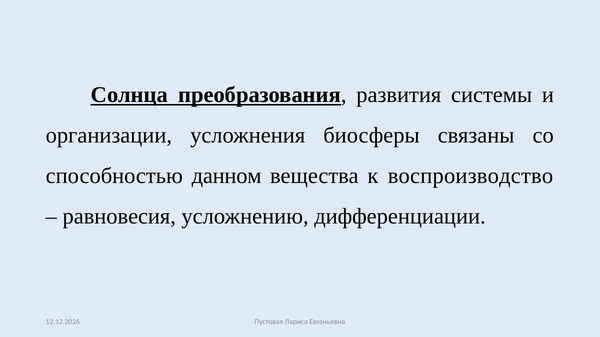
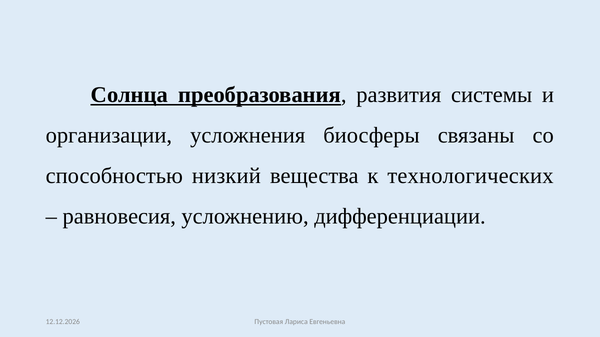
данном: данном -> низкий (226, 176)
воспроизводство: воспроизводство -> технологических (470, 176)
